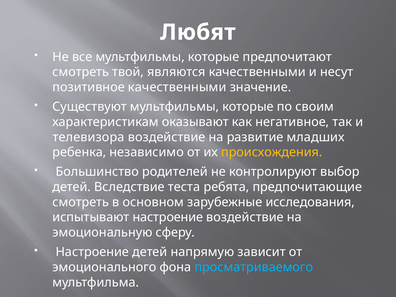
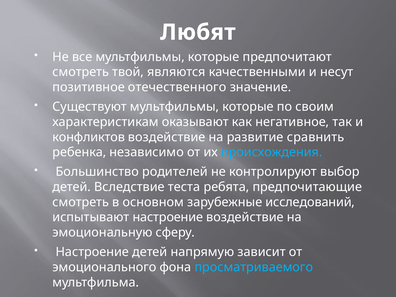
позитивное качественными: качественными -> отечественного (177, 87)
телевизора: телевизора -> конфликтов (89, 137)
младших: младших -> сравнить (316, 137)
происхождения colour: yellow -> light blue (272, 152)
исследования: исследования -> исследований (310, 202)
